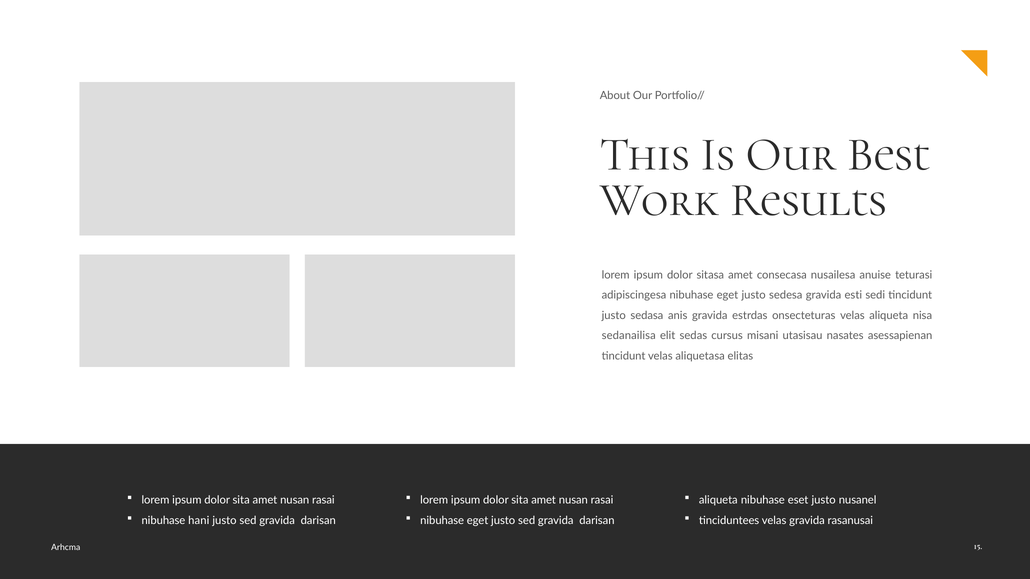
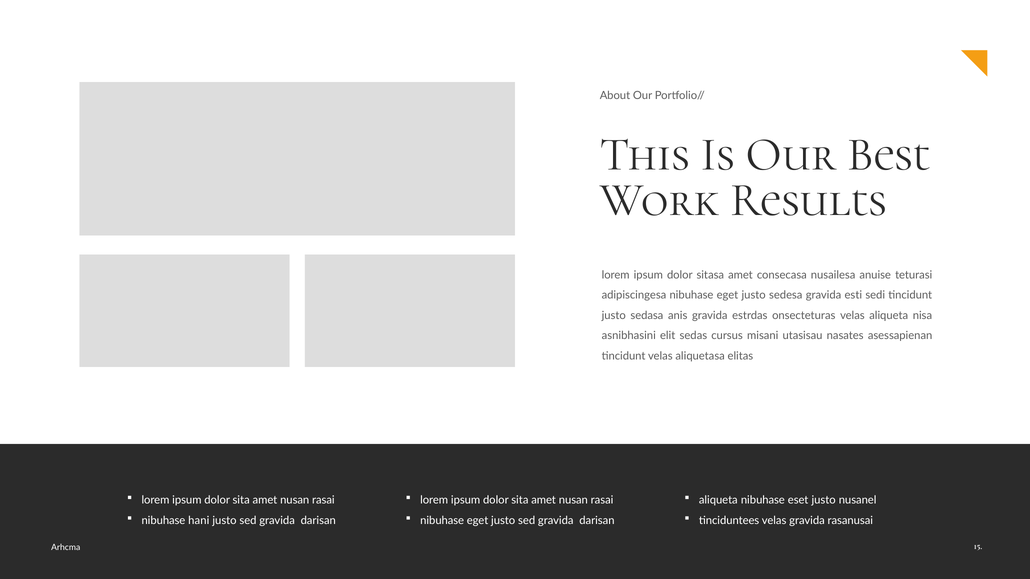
sedanailisa: sedanailisa -> asnibhasini (629, 336)
